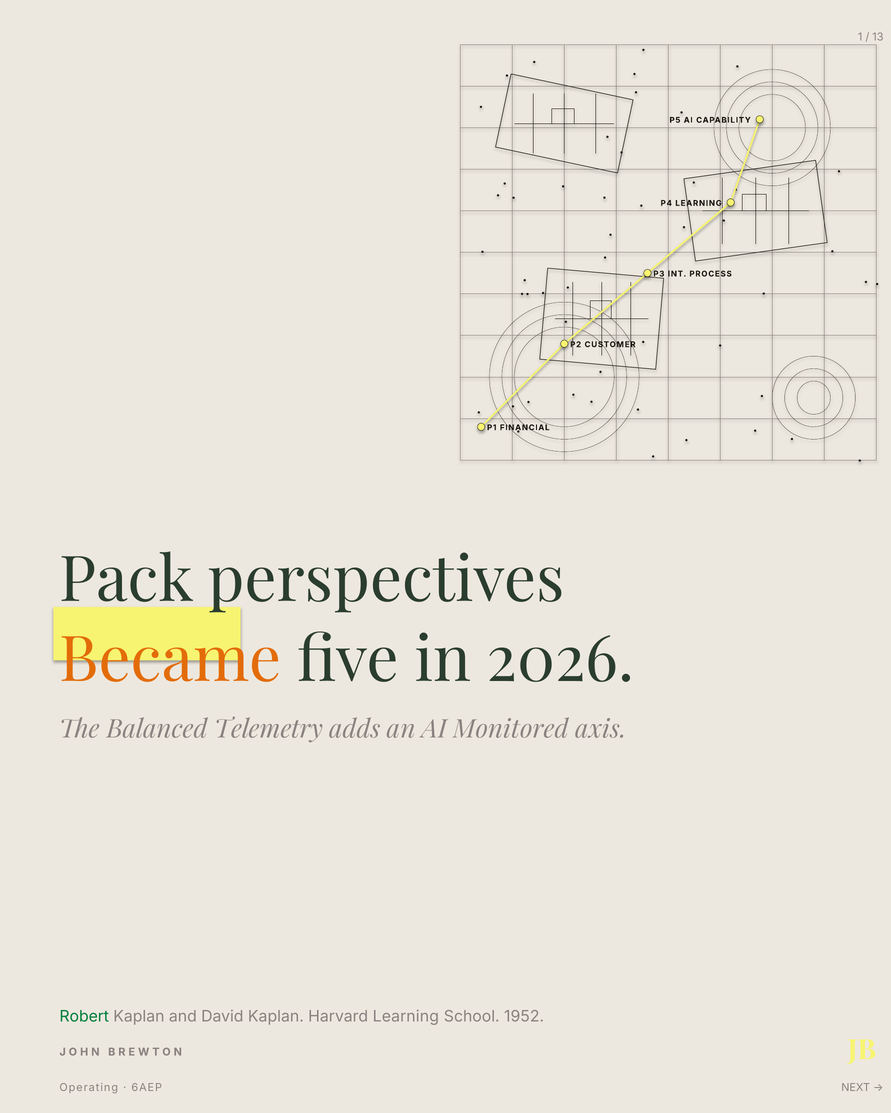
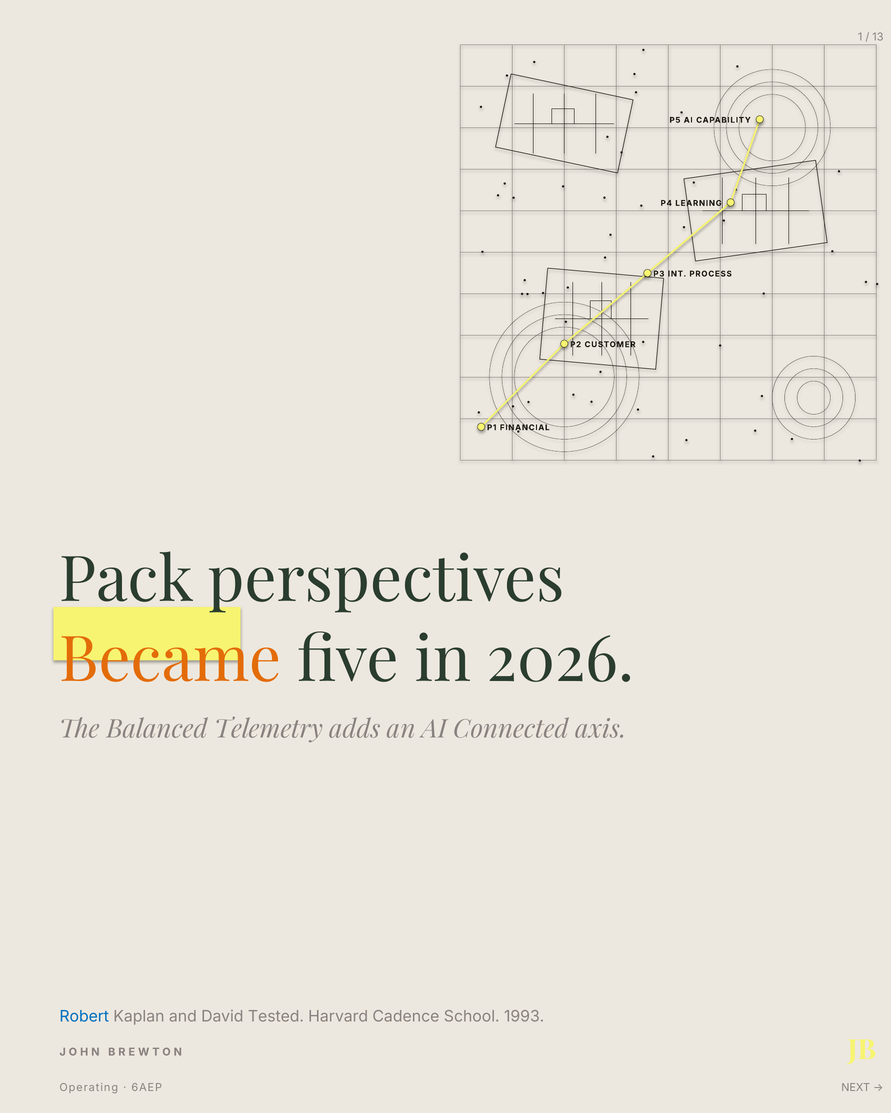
Monitored: Monitored -> Connected (511, 730)
Robert colour: green -> blue (84, 1017)
David Kaplan: Kaplan -> Tested (276, 1017)
Harvard Learning: Learning -> Cadence (406, 1017)
1952: 1952 -> 1993 (524, 1017)
